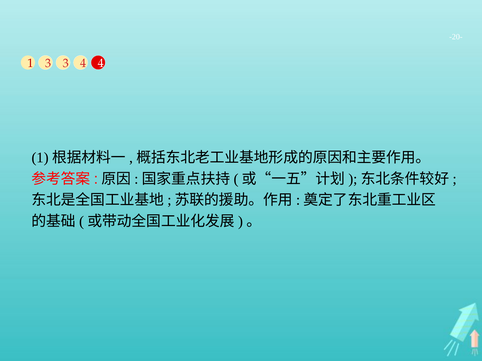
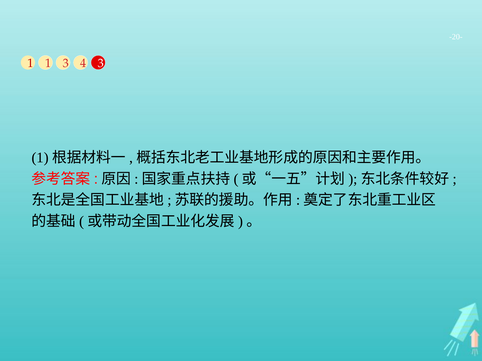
1 3: 3 -> 1 (48, 63)
4 4: 4 -> 3 (101, 63)
